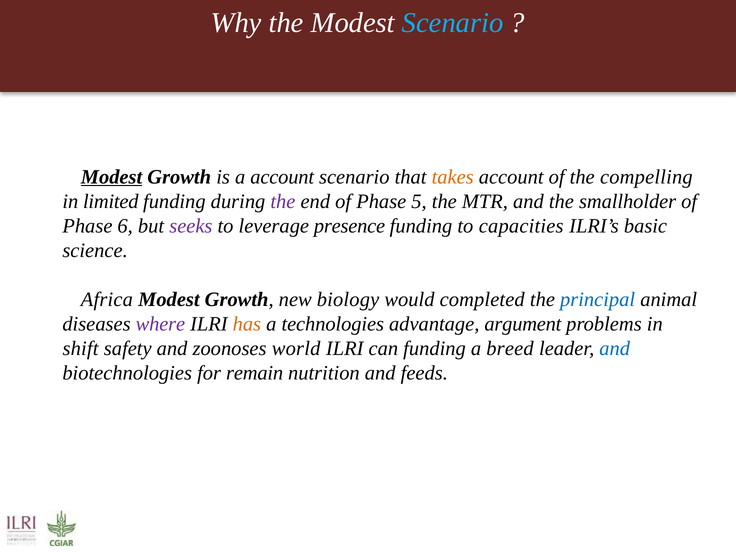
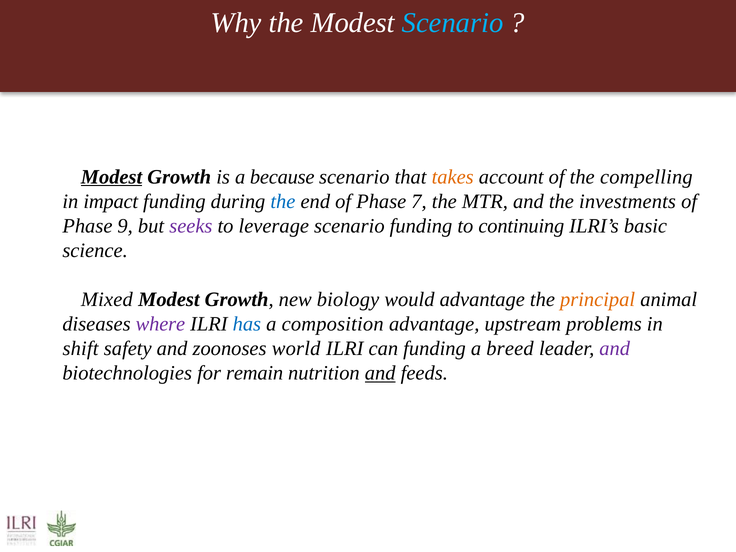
a account: account -> because (282, 177)
limited: limited -> impact (111, 201)
the colour: purple -> blue (283, 201)
5: 5 -> 7 (419, 201)
smallholder: smallholder -> investments (628, 201)
6: 6 -> 9 (125, 226)
leverage presence: presence -> scenario (349, 226)
capacities: capacities -> continuing (521, 226)
Africa: Africa -> Mixed (107, 299)
would completed: completed -> advantage (482, 299)
principal colour: blue -> orange (598, 299)
has colour: orange -> blue (247, 324)
technologies: technologies -> composition (333, 324)
argument: argument -> upstream (523, 324)
and colour: blue -> purple (615, 349)
and underline: none -> present (380, 373)
